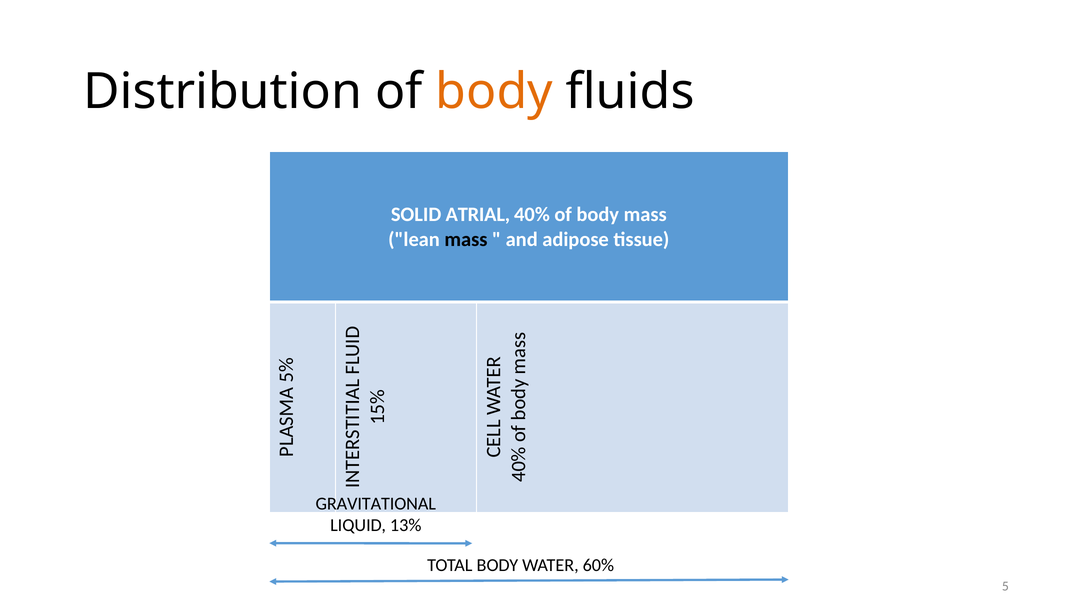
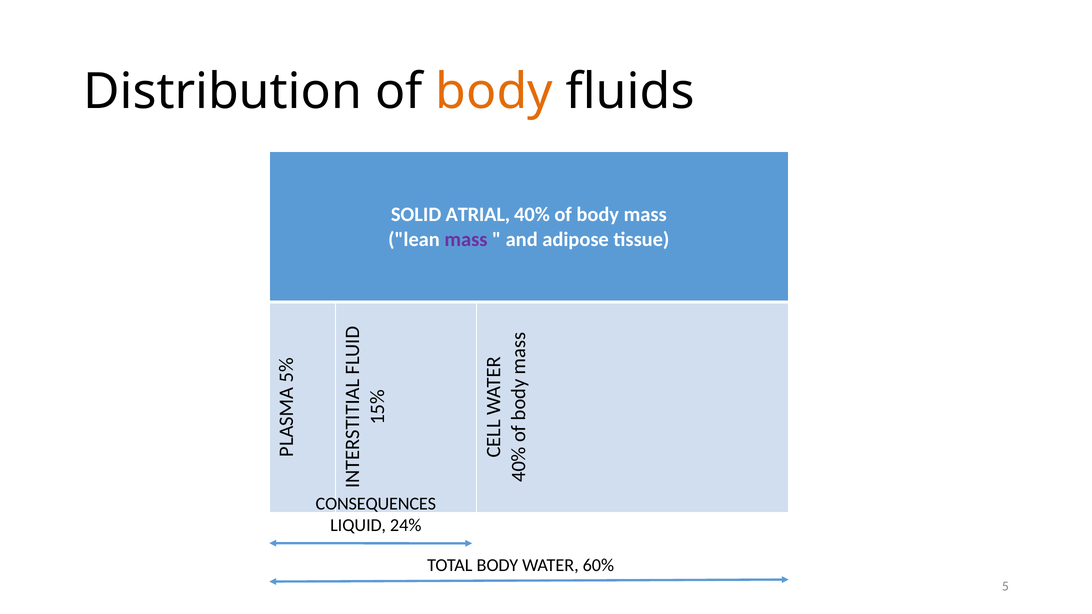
mass colour: black -> purple (466, 240)
GRAVITATIONAL: GRAVITATIONAL -> CONSEQUENCES (376, 504)
13%: 13% -> 24% (406, 526)
